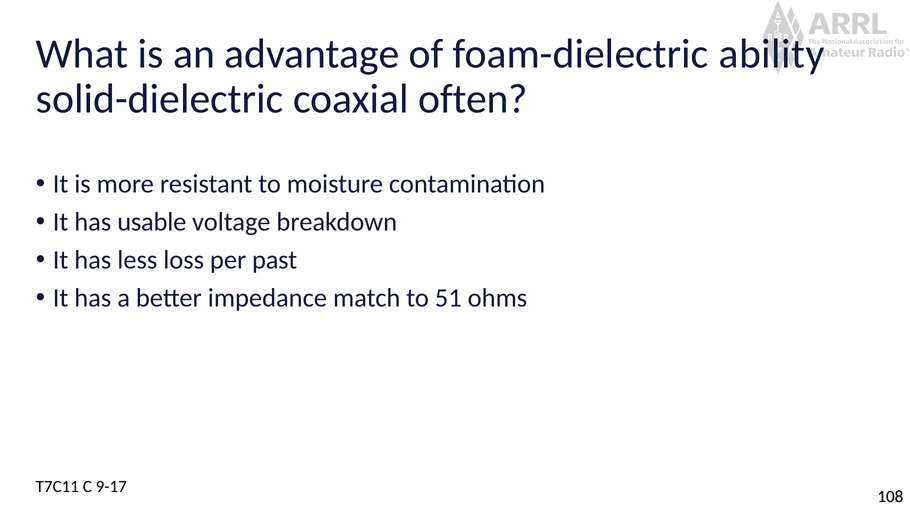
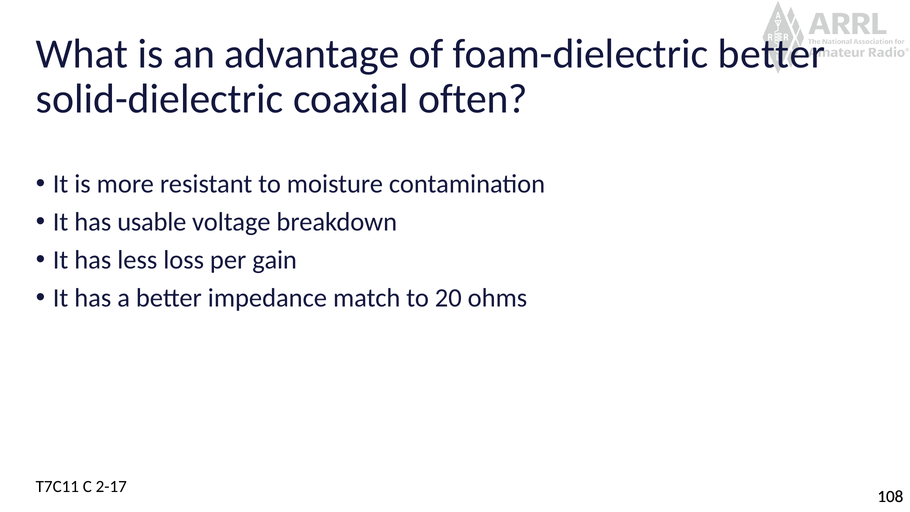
foam-dielectric ability: ability -> better (772, 54)
past: past -> gain (275, 260)
51: 51 -> 20 (448, 298)
9-17: 9-17 -> 2-17 (111, 486)
